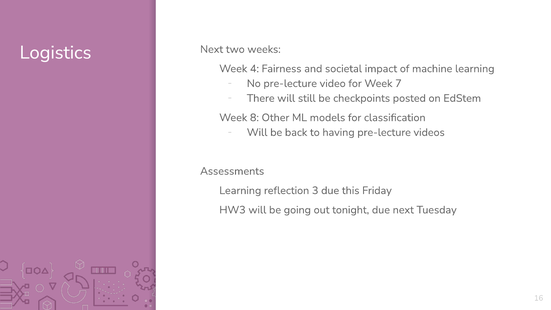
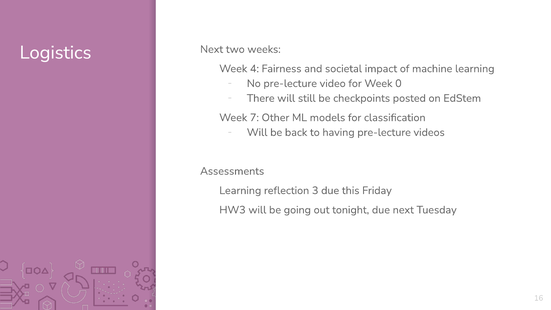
7: 7 -> 0 (398, 83)
8: 8 -> 7 (254, 118)
